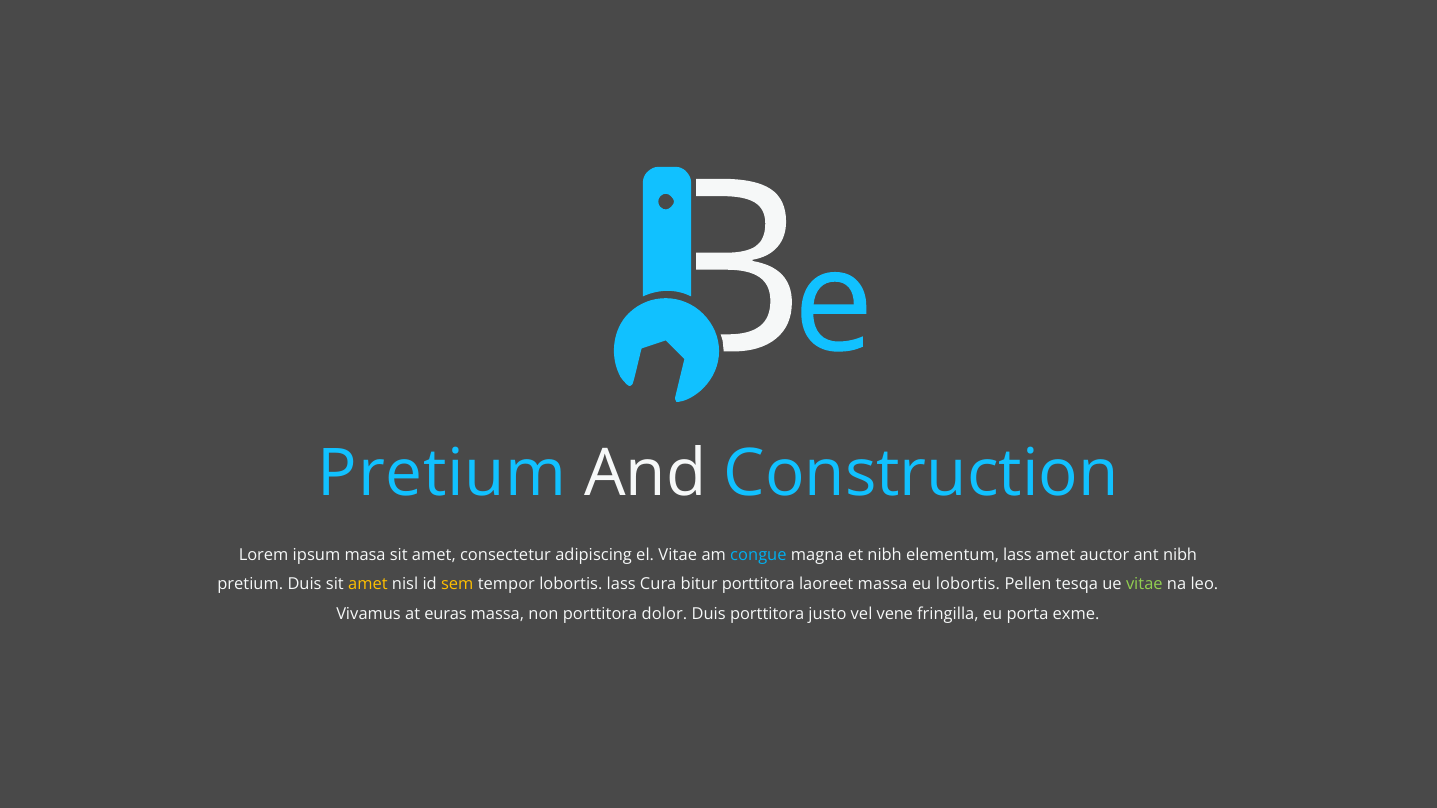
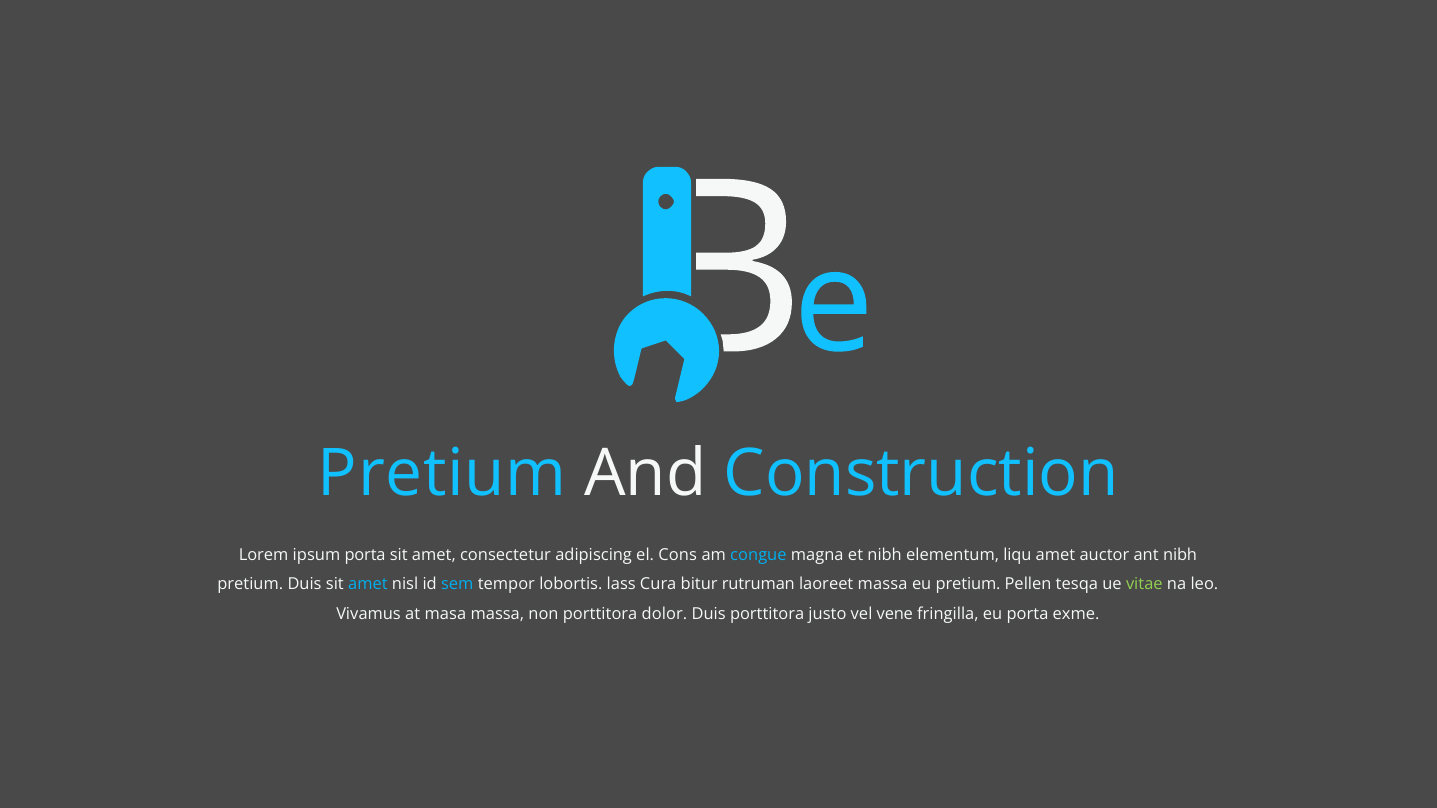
ipsum masa: masa -> porta (365, 555)
el Vitae: Vitae -> Cons (678, 555)
elementum lass: lass -> liqu (1017, 555)
amet colour: yellow -> light blue (368, 585)
sem colour: yellow -> light blue (457, 585)
bitur porttitora: porttitora -> rutruman (758, 585)
eu lobortis: lobortis -> pretium (968, 585)
euras: euras -> masa (445, 614)
